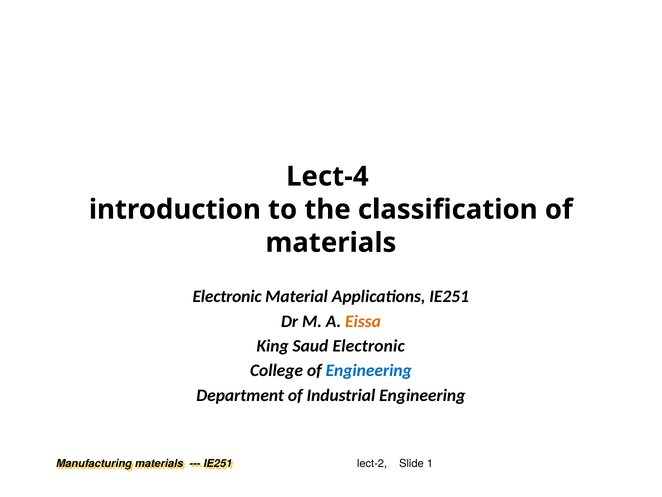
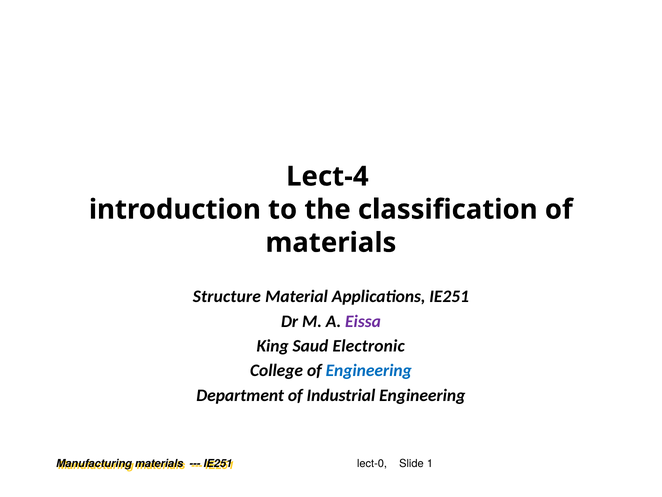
Electronic: Electronic -> Structure (227, 296)
Eissa colour: orange -> purple (363, 321)
lect-2: lect-2 -> lect-0 (372, 463)
